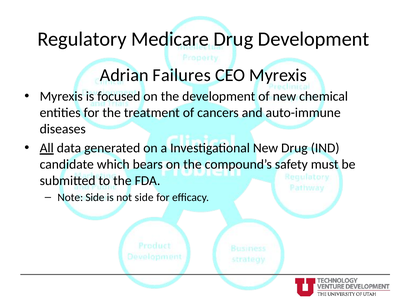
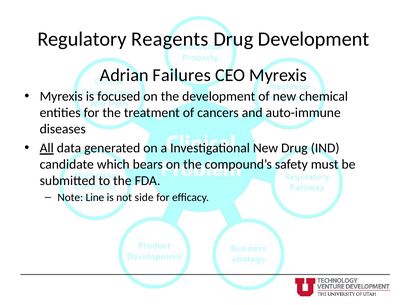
Medicare: Medicare -> Reagents (170, 39)
Note Side: Side -> Line (95, 198)
